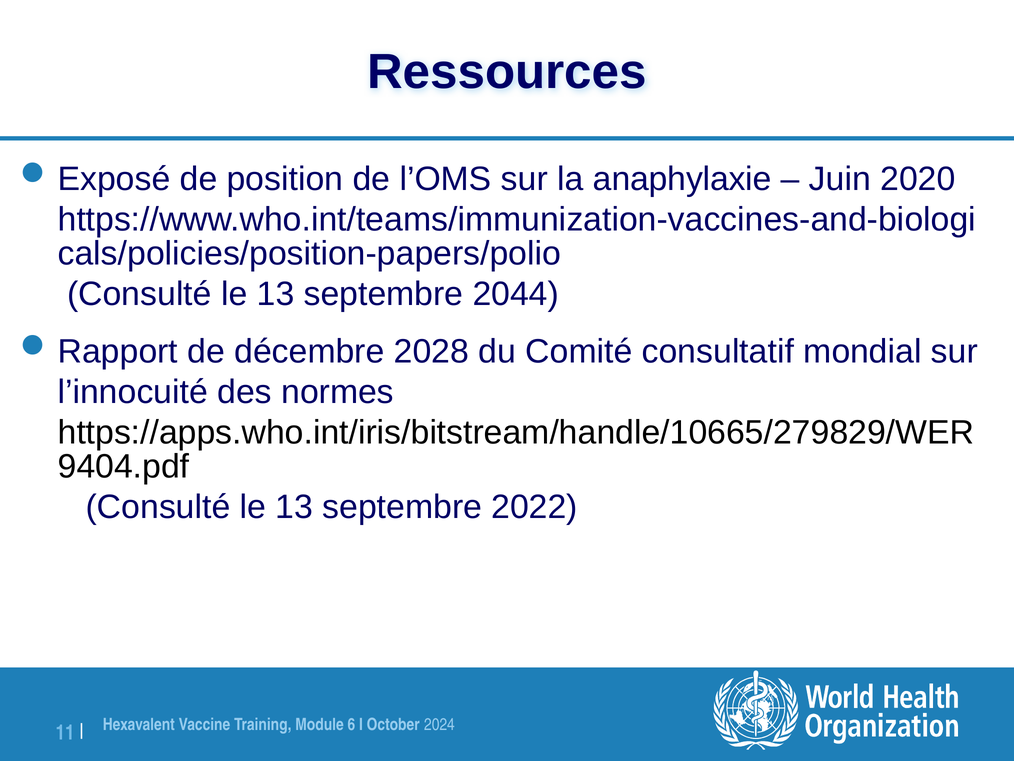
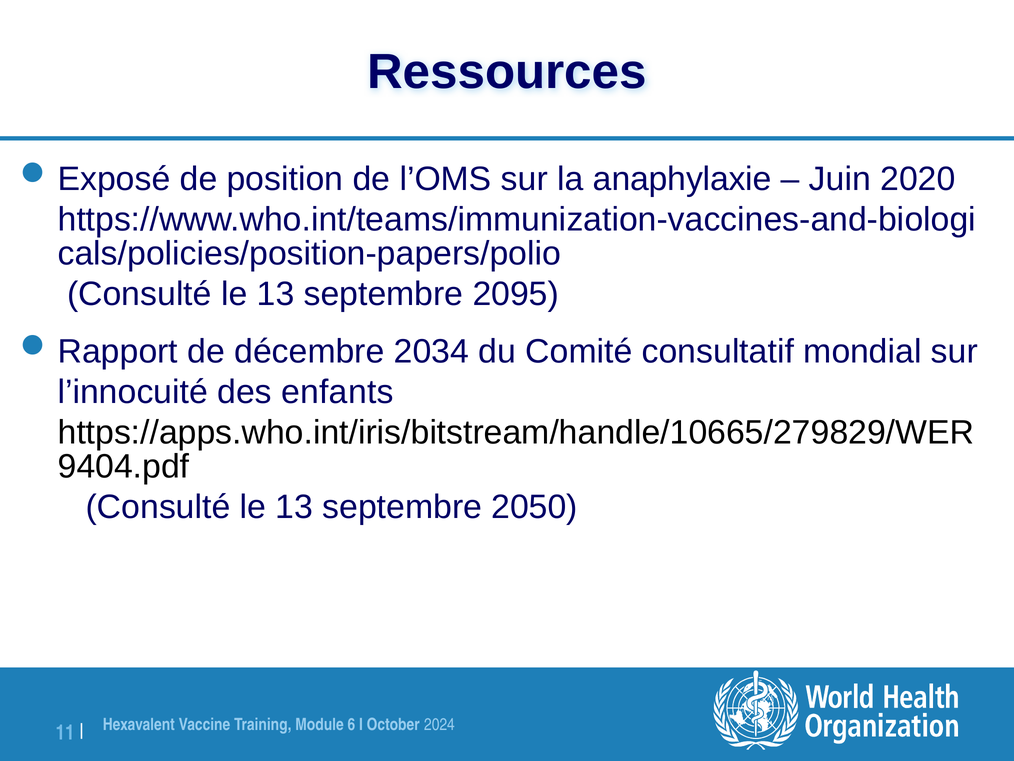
2044: 2044 -> 2095 (516, 294)
2028: 2028 -> 2034 (431, 351)
normes: normes -> enfants (337, 392)
2022: 2022 -> 2050 (534, 507)
